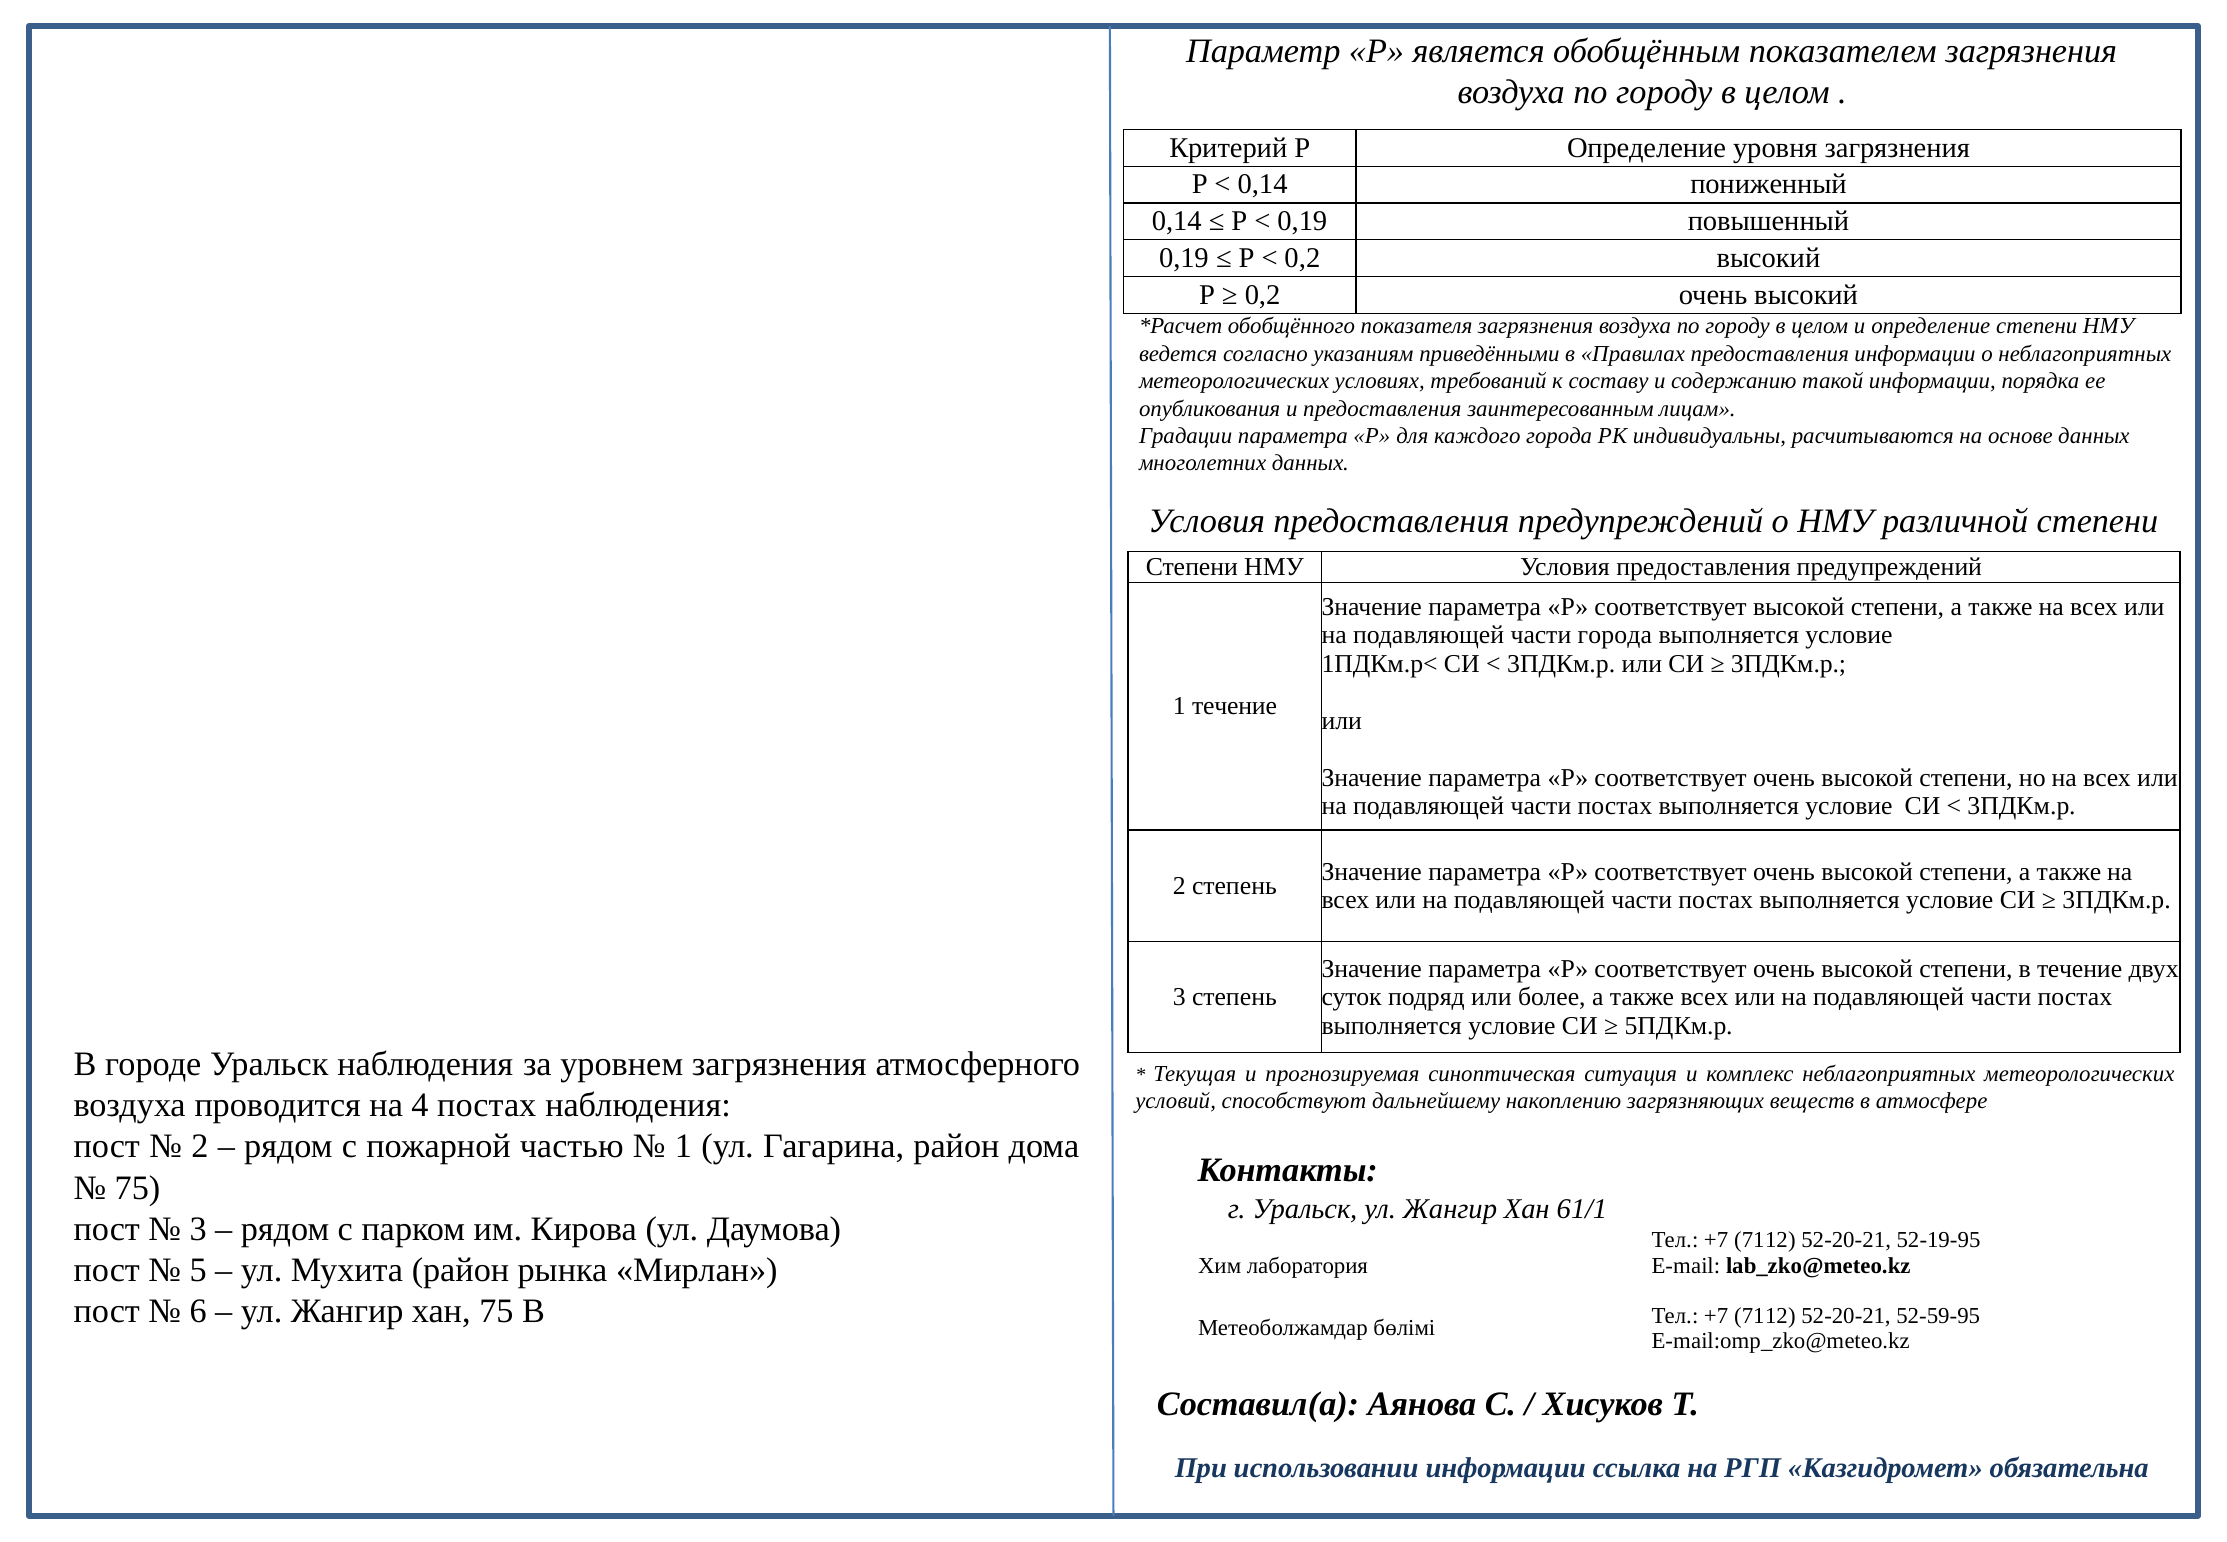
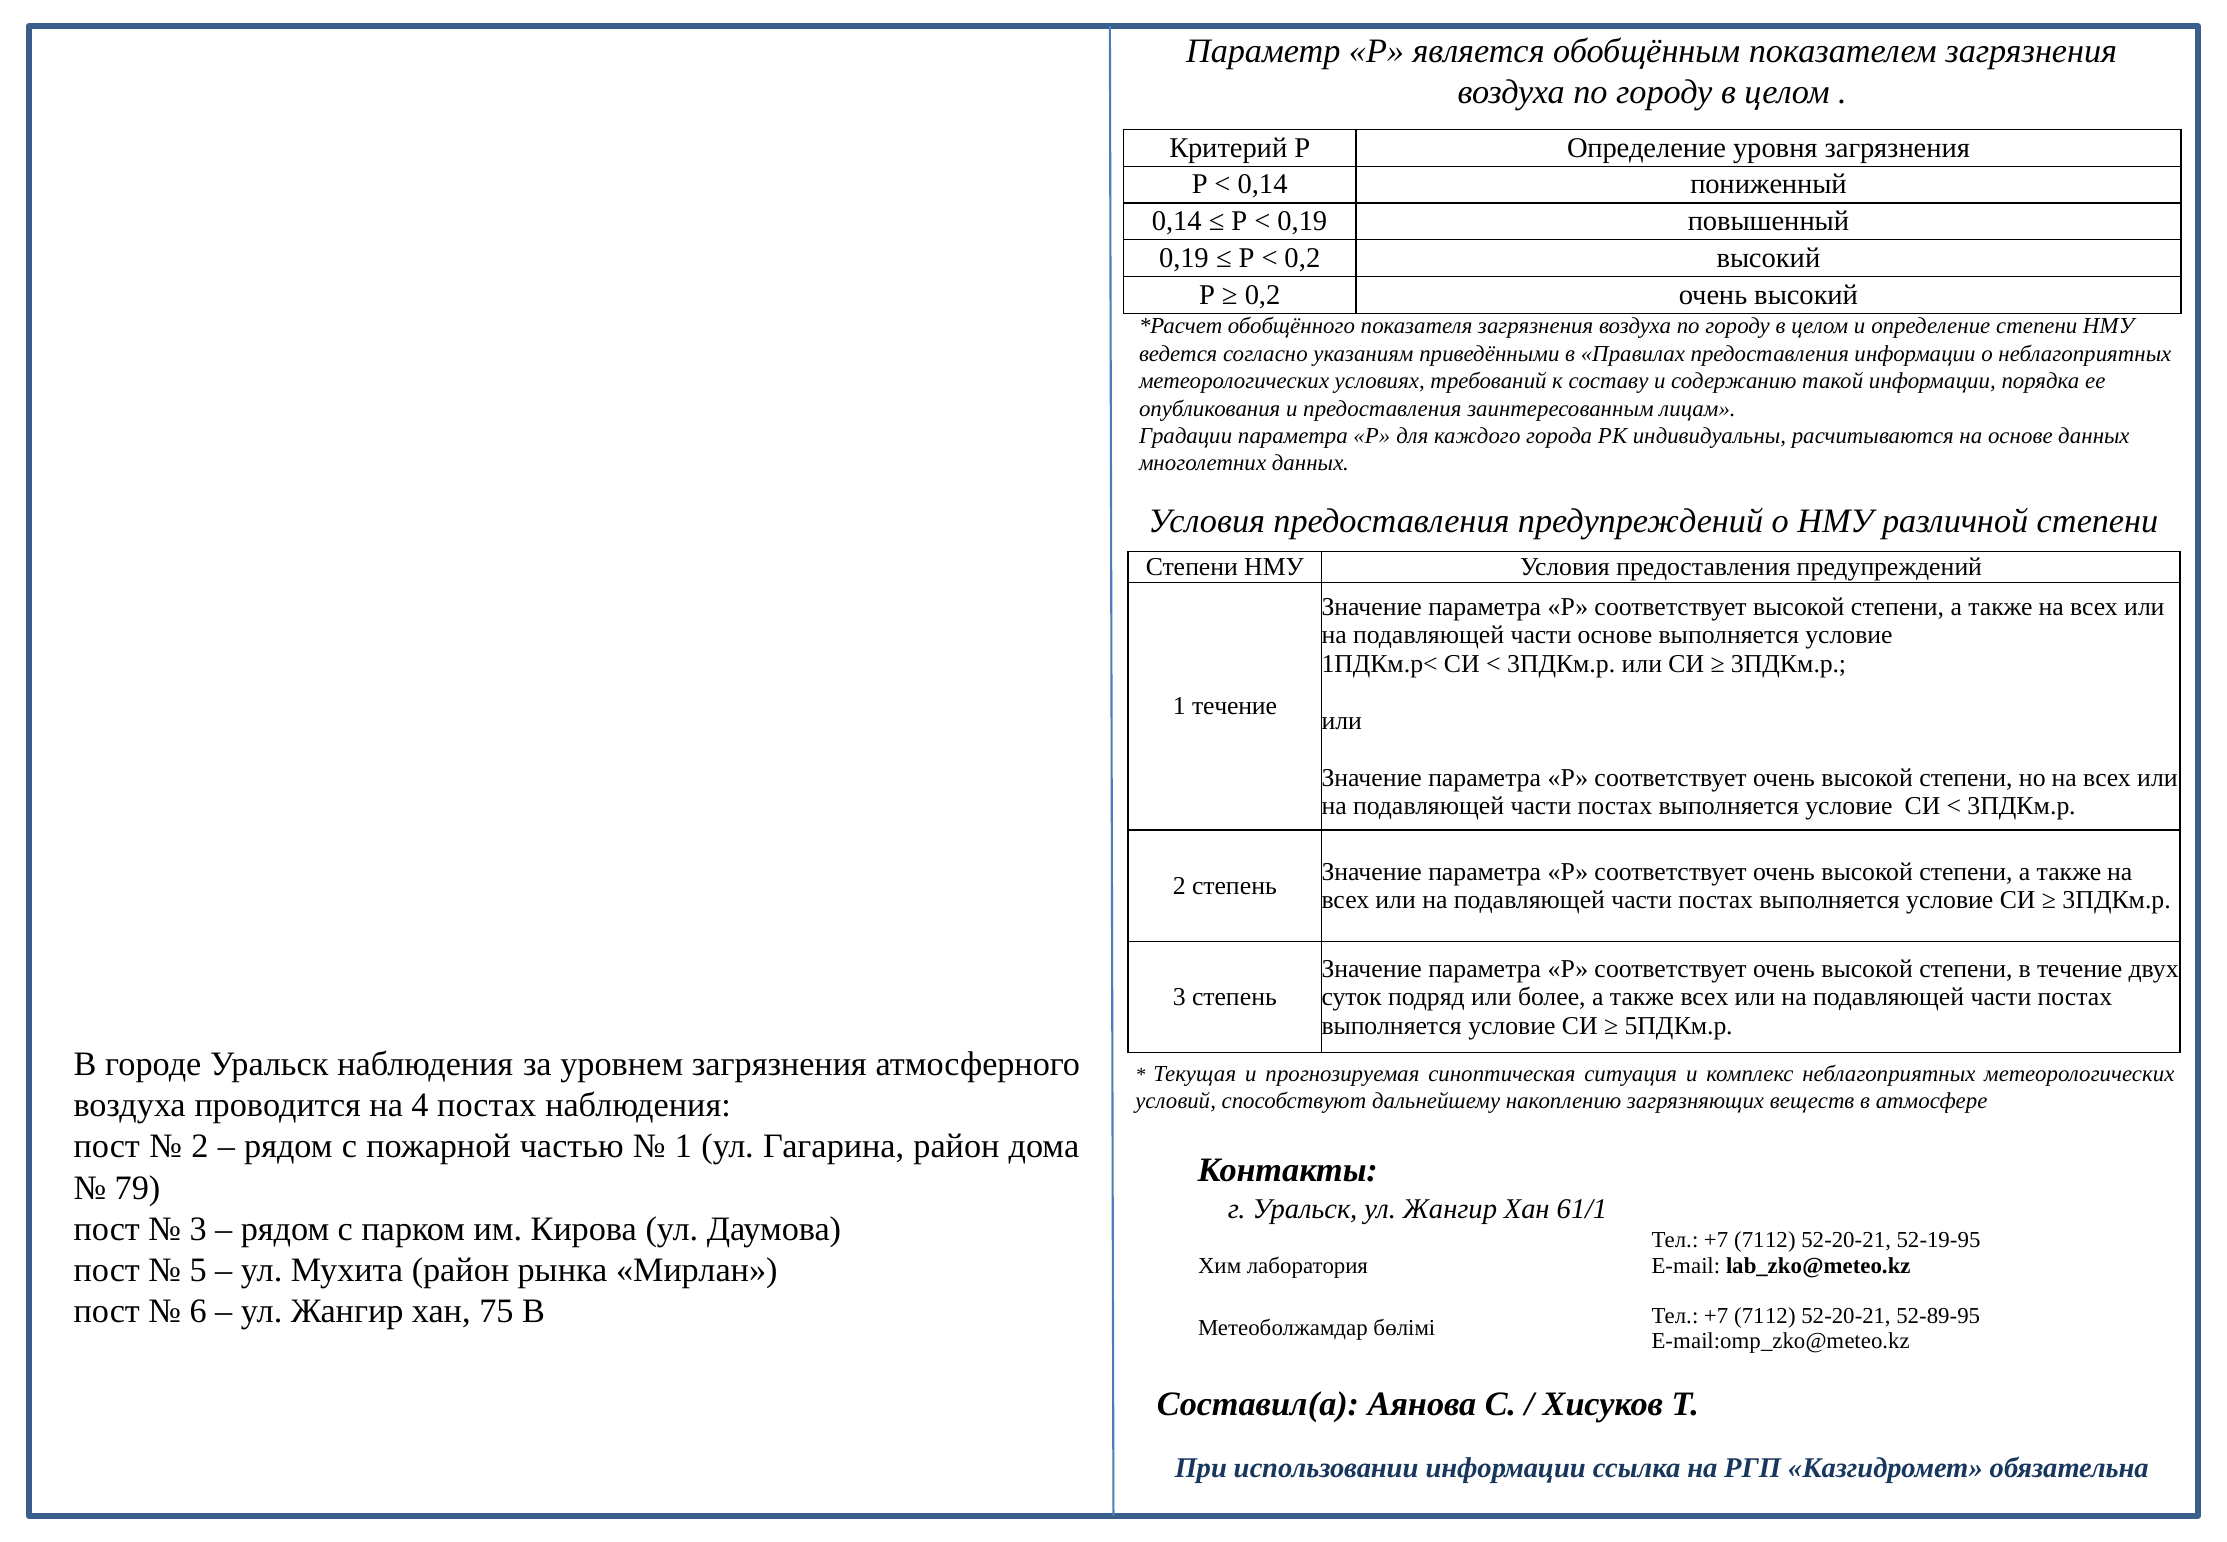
части города: города -> основе (1615, 635)
75: 75 -> 79 (138, 1188)
52-59-95: 52-59-95 -> 52-89-95 (1938, 1316)
